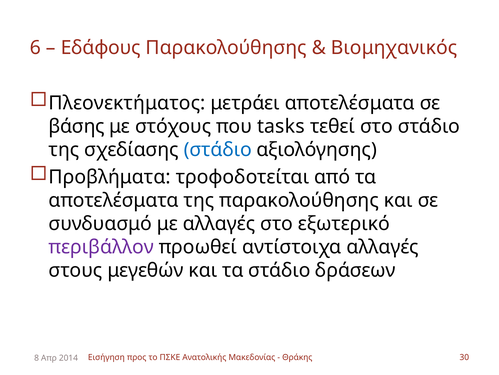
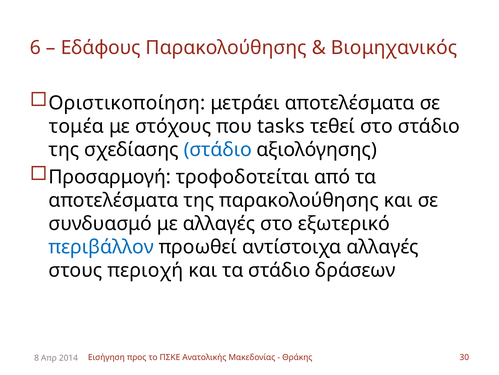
Πλεονεκτήματος: Πλεονεκτήματος -> Οριστικοποίηση (127, 103)
βάσης: βάσης -> τομέα (76, 126)
Προβλήματα: Προβλήματα -> Προσαρμογή (110, 177)
περιβάλλον colour: purple -> blue (101, 247)
μεγεθών: μεγεθών -> περιοχή (145, 270)
